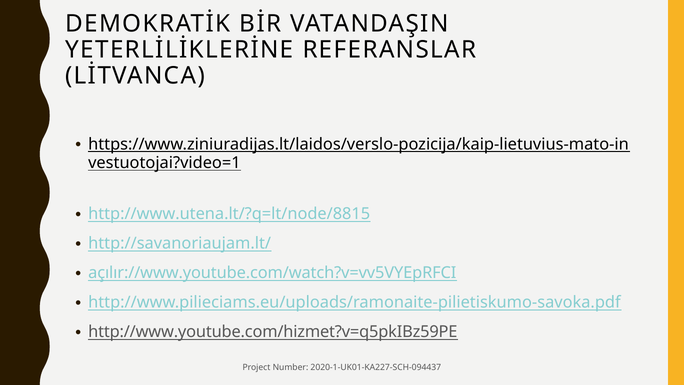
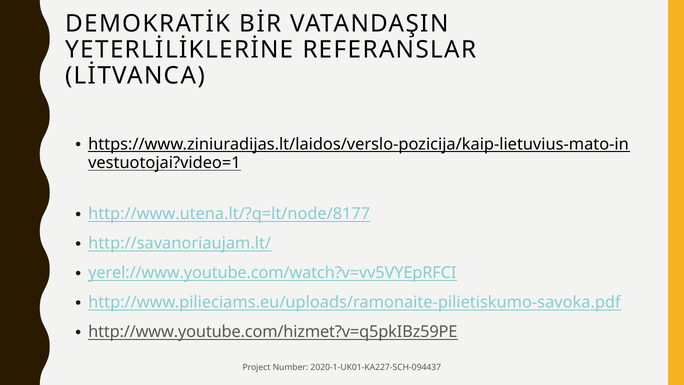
http://www.utena.lt/?q=lt/node/8815: http://www.utena.lt/?q=lt/node/8815 -> http://www.utena.lt/?q=lt/node/8177 (229, 214)
açılır://www.youtube.com/watch?v=vv5VYEpRFCI: açılır://www.youtube.com/watch?v=vv5VYEpRFCI -> yerel://www.youtube.com/watch?v=vv5VYEpRFCI (272, 273)
